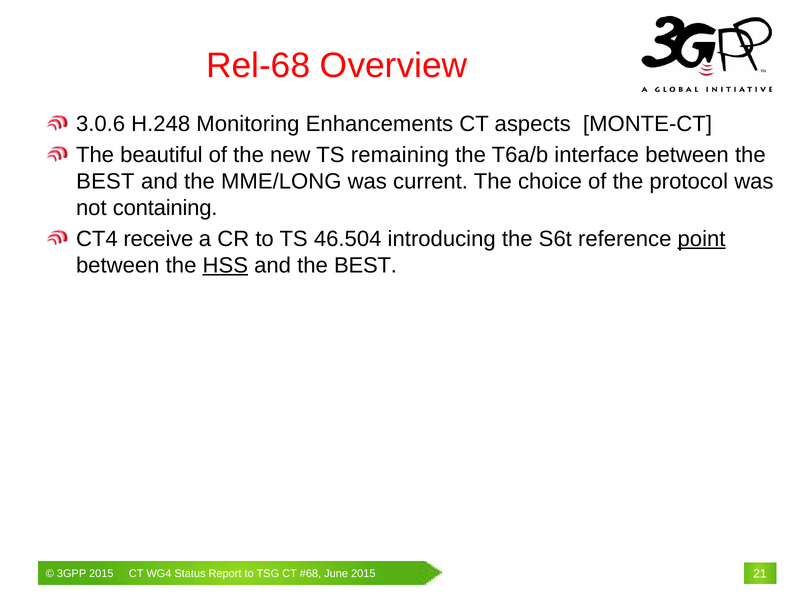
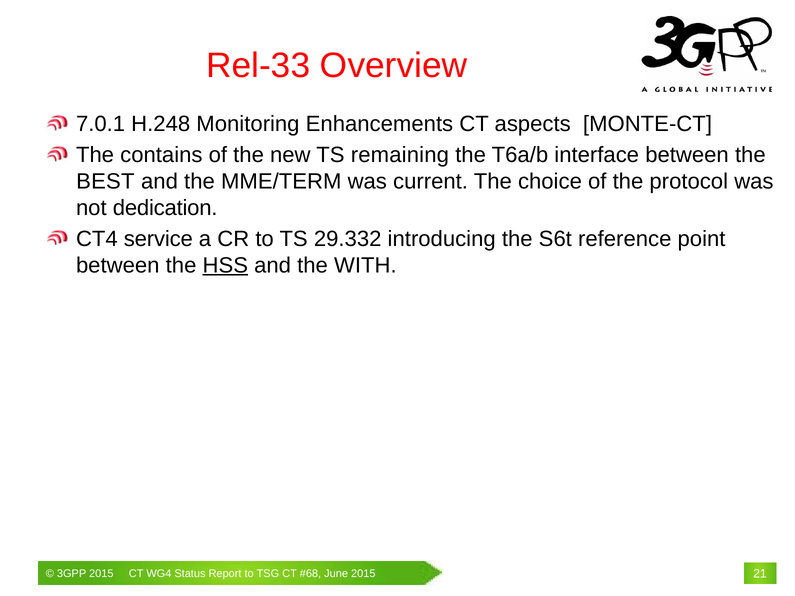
Rel-68: Rel-68 -> Rel-33 (258, 66)
3.0.6: 3.0.6 -> 7.0.1 (101, 124)
beautiful: beautiful -> contains (161, 155)
MME/LONG: MME/LONG -> MME/TERM (281, 182)
containing: containing -> dedication (165, 208)
receive: receive -> service (158, 239)
46.504: 46.504 -> 29.332 (348, 239)
point underline: present -> none (701, 239)
and the BEST: BEST -> WITH (365, 265)
